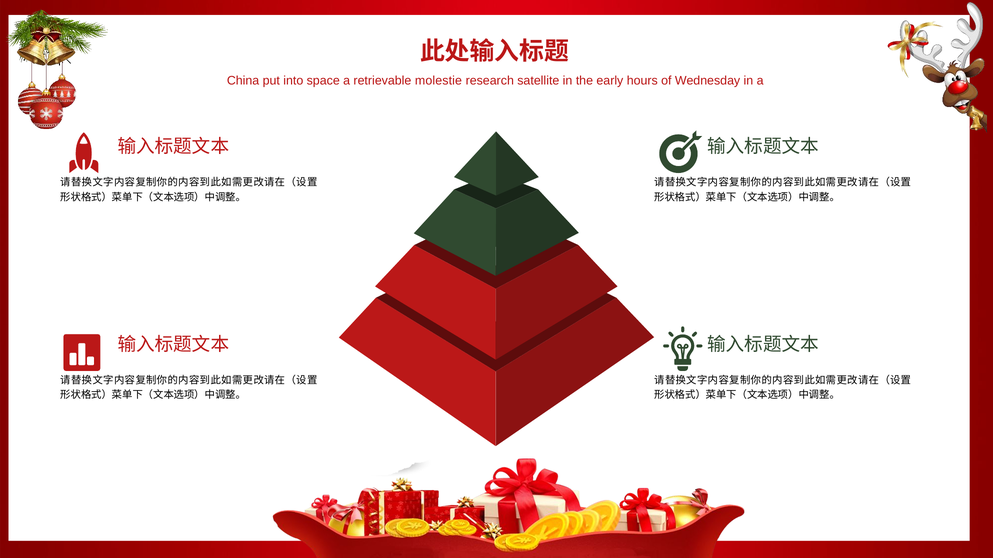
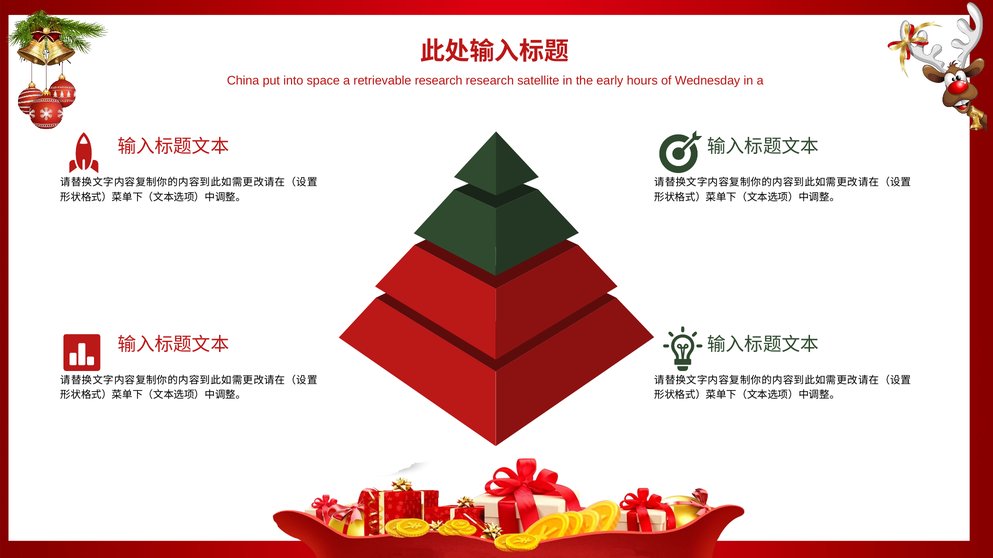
retrievable molestie: molestie -> research (439, 81)
